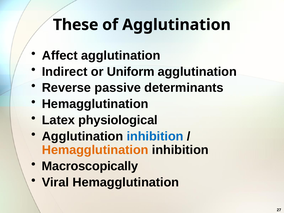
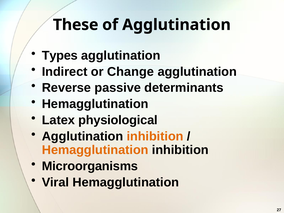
Affect: Affect -> Types (60, 55)
Uniform: Uniform -> Change (131, 72)
inhibition colour: blue -> orange (155, 136)
Macroscopically: Macroscopically -> Microorganisms (90, 166)
